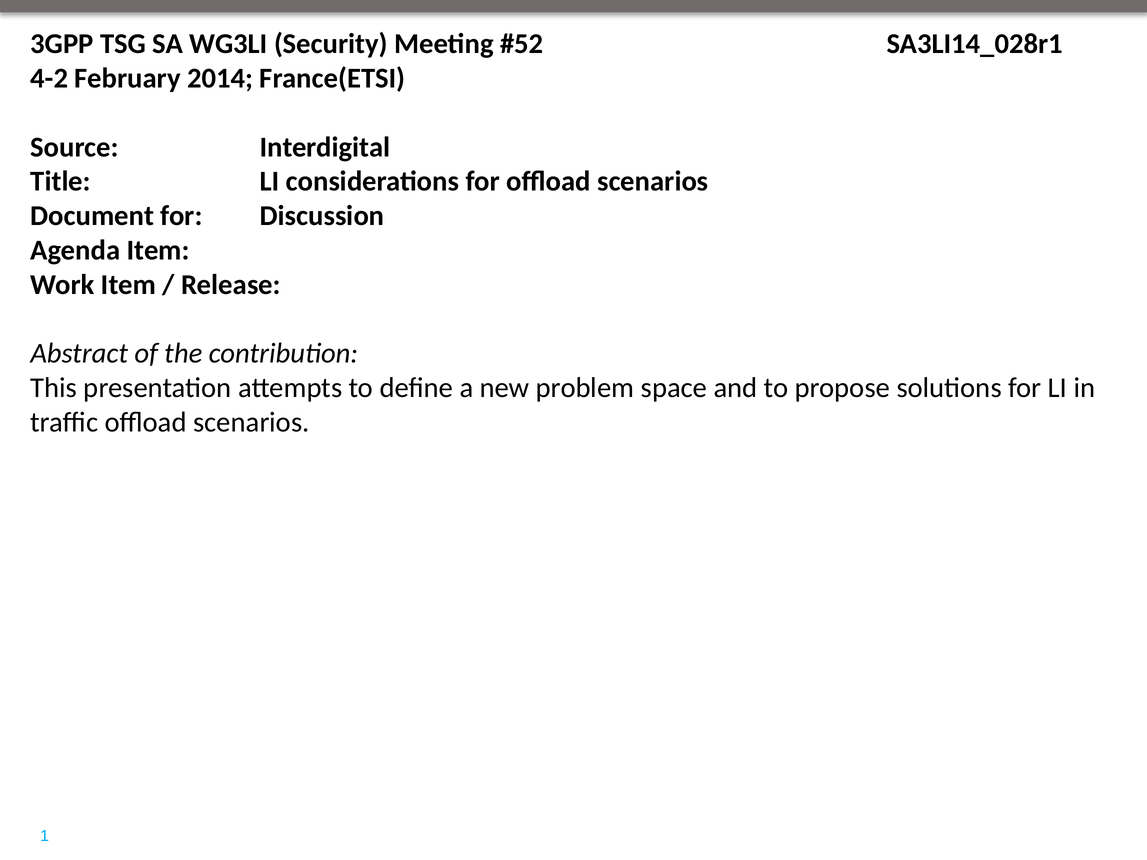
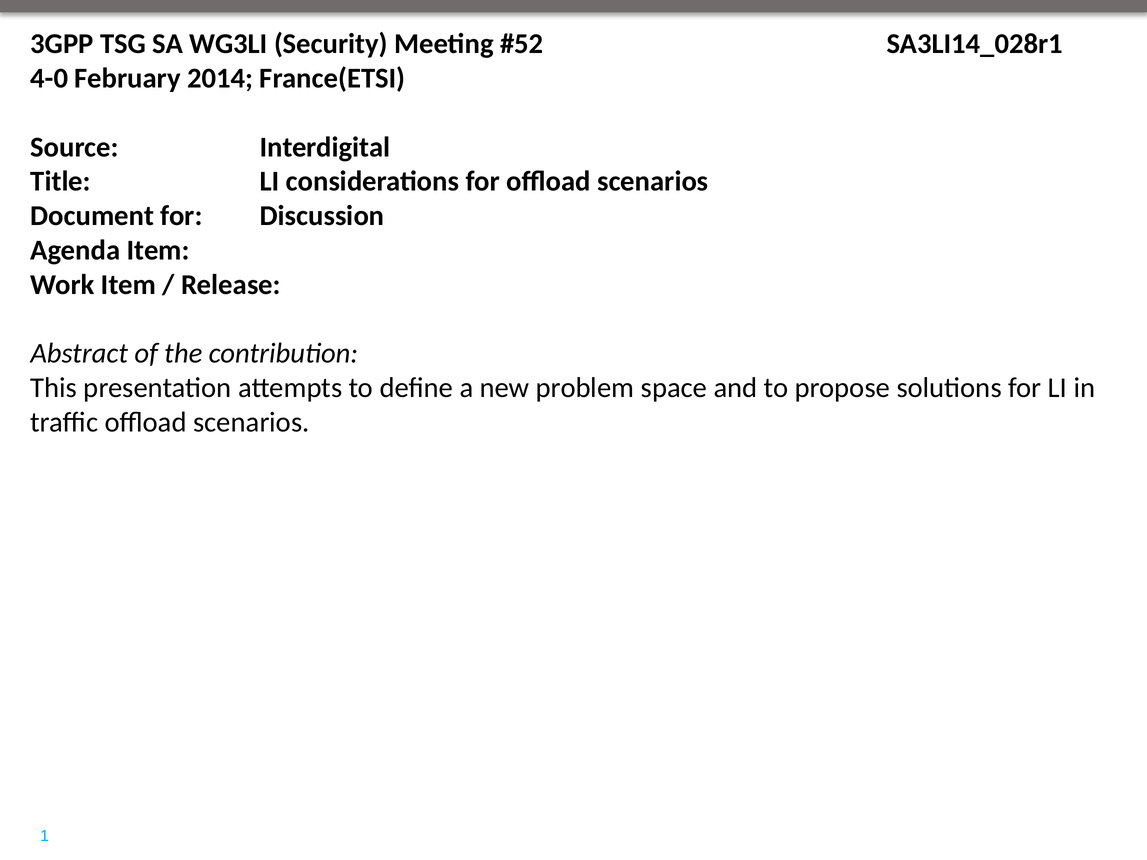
4-2: 4-2 -> 4-0 (49, 78)
